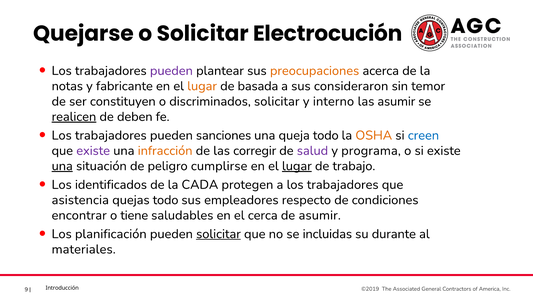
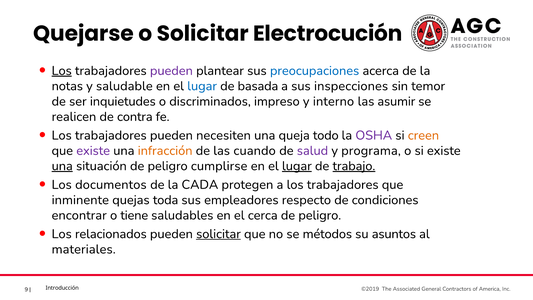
Los underline: none -> present (62, 71)
preocupaciones colour: orange -> blue (315, 71)
fabricante: fabricante -> saludable (124, 86)
lugar colour: orange -> blue (202, 86)
consideraron: consideraron -> inspecciones (351, 86)
constituyen: constituyen -> inquietudes (123, 101)
discriminados solicitar: solicitar -> impreso (277, 101)
realicen underline: present -> none (74, 117)
deben: deben -> contra (135, 117)
sanciones: sanciones -> necesiten (223, 135)
OSHA colour: orange -> purple (374, 135)
creen colour: blue -> orange (423, 135)
corregir: corregir -> cuando (255, 151)
trabajo underline: none -> present (354, 166)
identificados: identificados -> documentos (111, 185)
asistencia: asistencia -> inminente (80, 200)
quejas todo: todo -> toda (166, 200)
asumir: asumir -> peligro (320, 215)
planificación: planificación -> relacionados (111, 234)
incluidas: incluidas -> métodos (327, 234)
durante: durante -> asuntos (394, 234)
